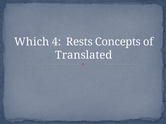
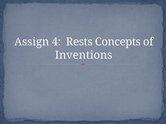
Which: Which -> Assign (32, 42)
Translated: Translated -> Inventions (84, 55)
